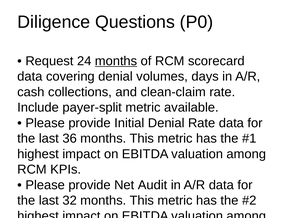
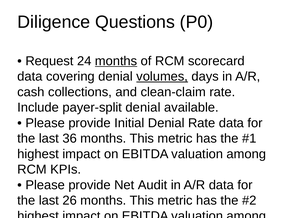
volumes underline: none -> present (162, 76)
payer-split metric: metric -> denial (143, 107)
32: 32 -> 26 (70, 200)
